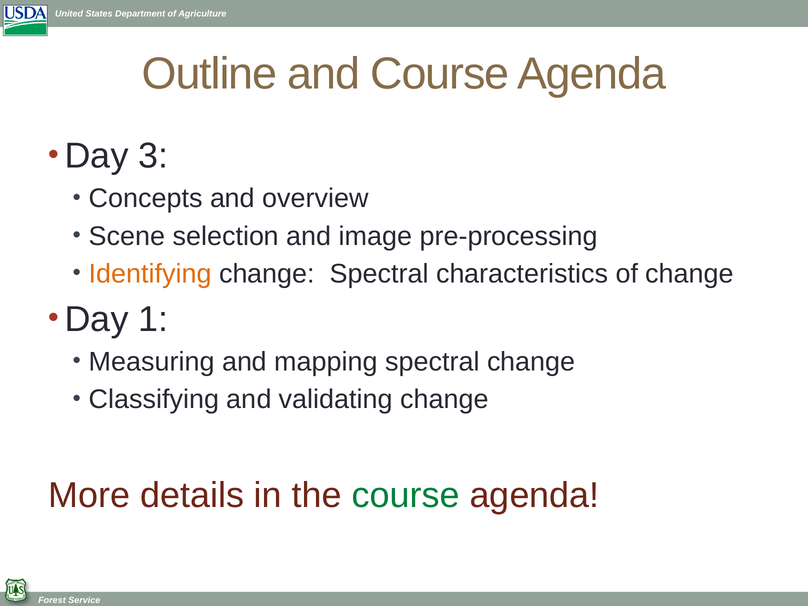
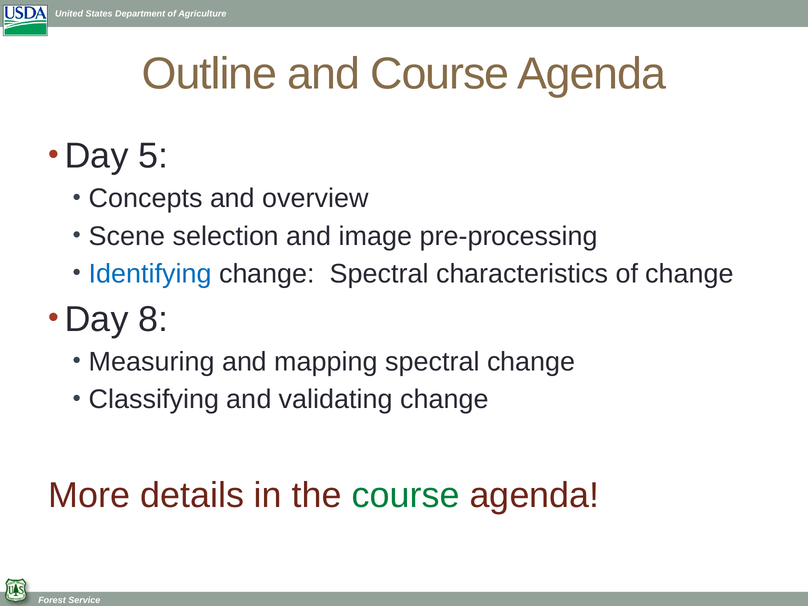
3: 3 -> 5 (153, 156)
Identifying colour: orange -> blue (150, 274)
1: 1 -> 8 (153, 319)
